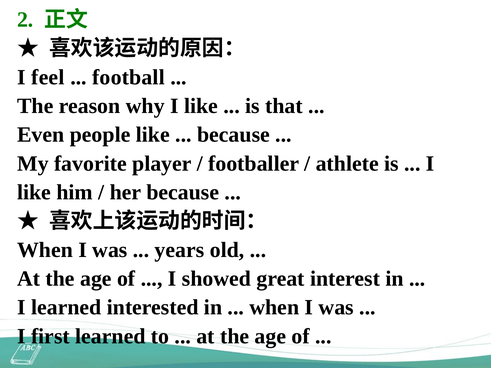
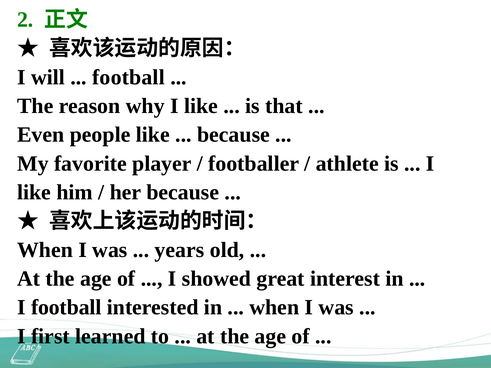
feel: feel -> will (48, 77)
I learned: learned -> football (66, 308)
